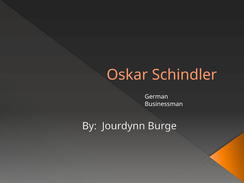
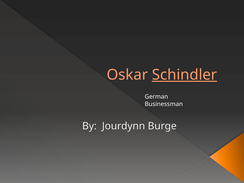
Schindler underline: none -> present (184, 75)
